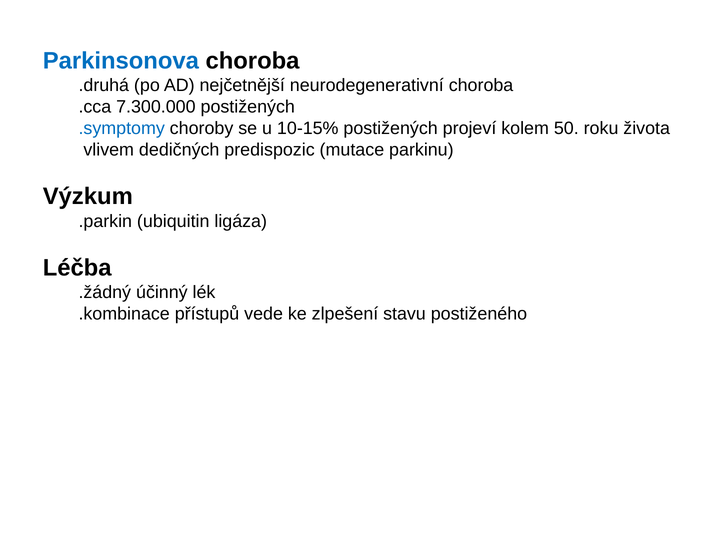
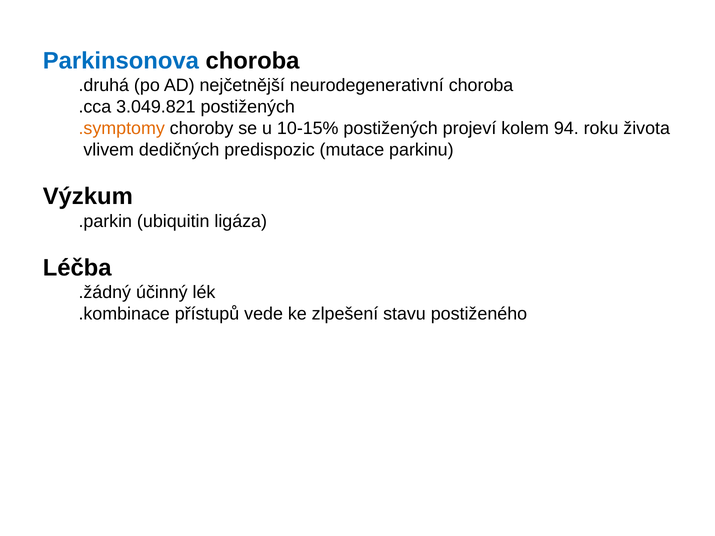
7.300.000: 7.300.000 -> 3.049.821 (156, 107)
.symptomy colour: blue -> orange (122, 128)
50: 50 -> 94 (566, 128)
